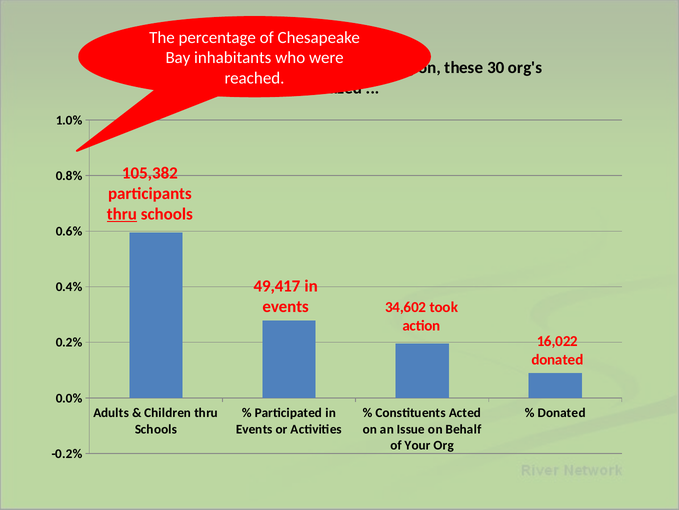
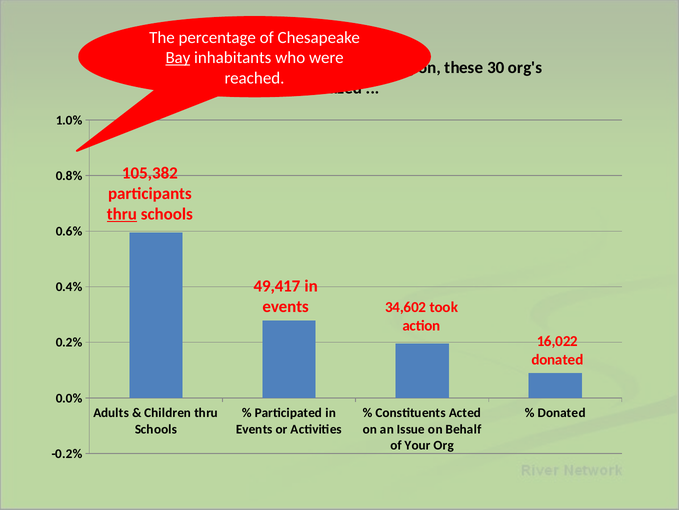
Bay underline: none -> present (178, 58)
